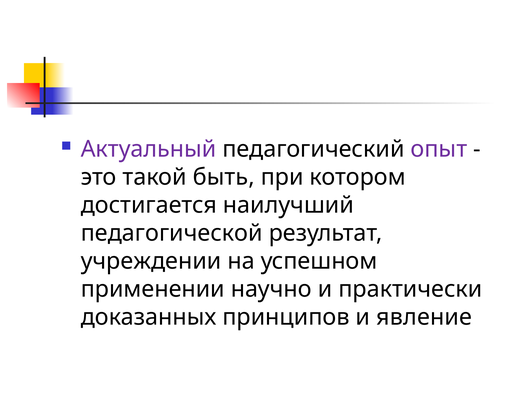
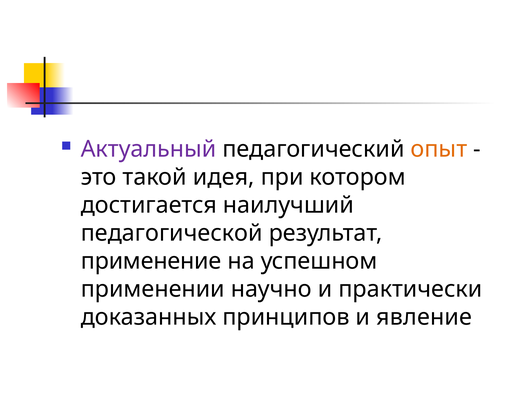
опыт colour: purple -> orange (439, 149)
быть: быть -> идея (224, 177)
учреждении: учреждении -> применение (151, 261)
